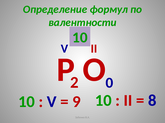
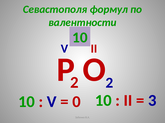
Определение: Определение -> Севастополя (55, 9)
0: 0 -> 2 (109, 83)
9: 9 -> 0 (76, 102)
8: 8 -> 3 (152, 101)
